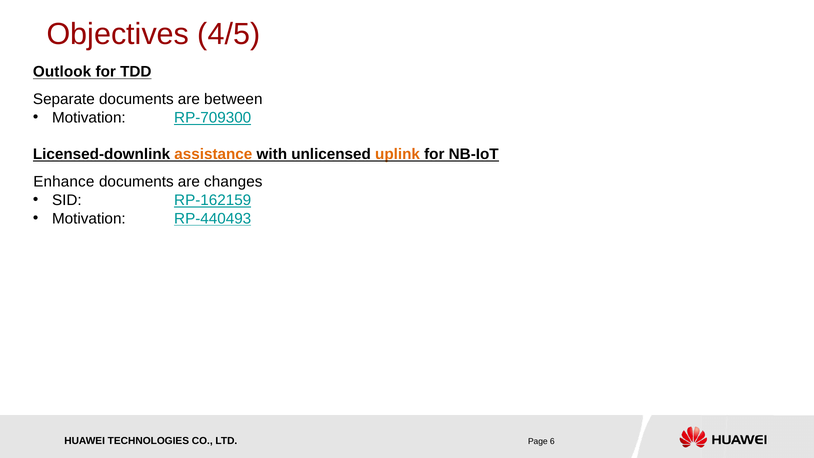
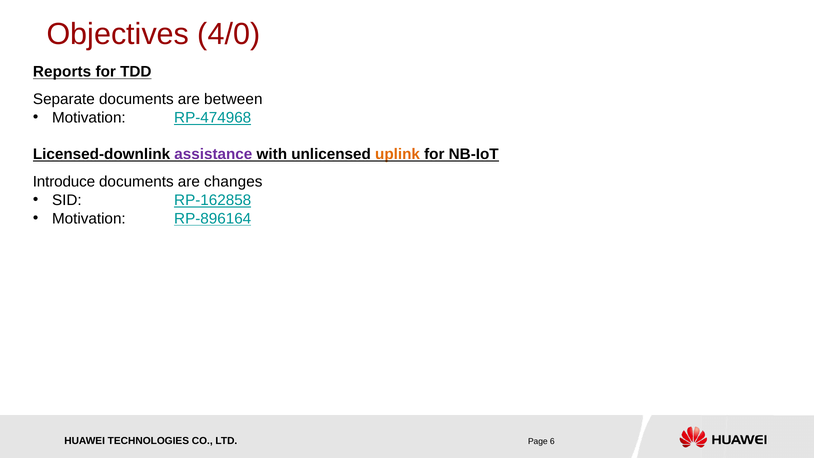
4/5: 4/5 -> 4/0 (229, 34)
Outlook: Outlook -> Reports (62, 72)
RP-709300: RP-709300 -> RP-474968 (213, 118)
assistance colour: orange -> purple (213, 154)
Enhance: Enhance -> Introduce (64, 182)
RP-162159: RP-162159 -> RP-162858 (213, 200)
RP-440493: RP-440493 -> RP-896164 (213, 218)
